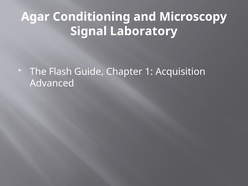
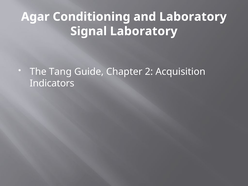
and Microscopy: Microscopy -> Laboratory (193, 17)
Flash: Flash -> Tang (60, 72)
1: 1 -> 2 (149, 72)
Advanced: Advanced -> Indicators (52, 83)
